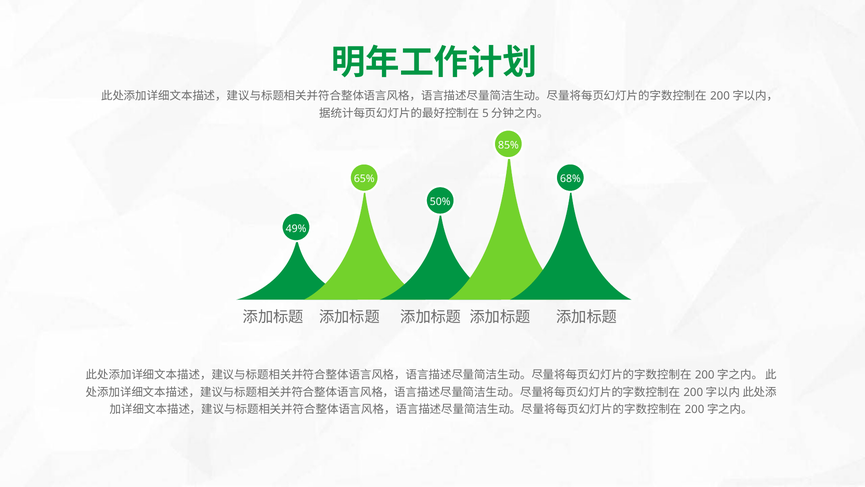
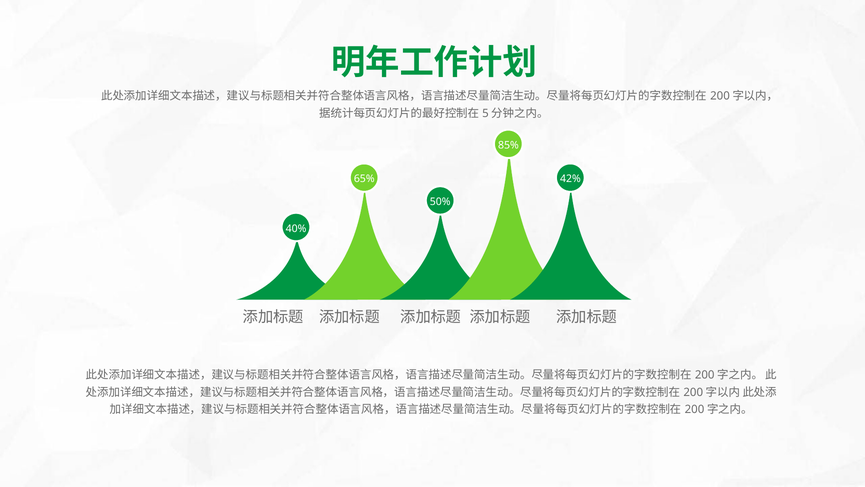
68%: 68% -> 42% (570, 179)
49%: 49% -> 40% (296, 228)
